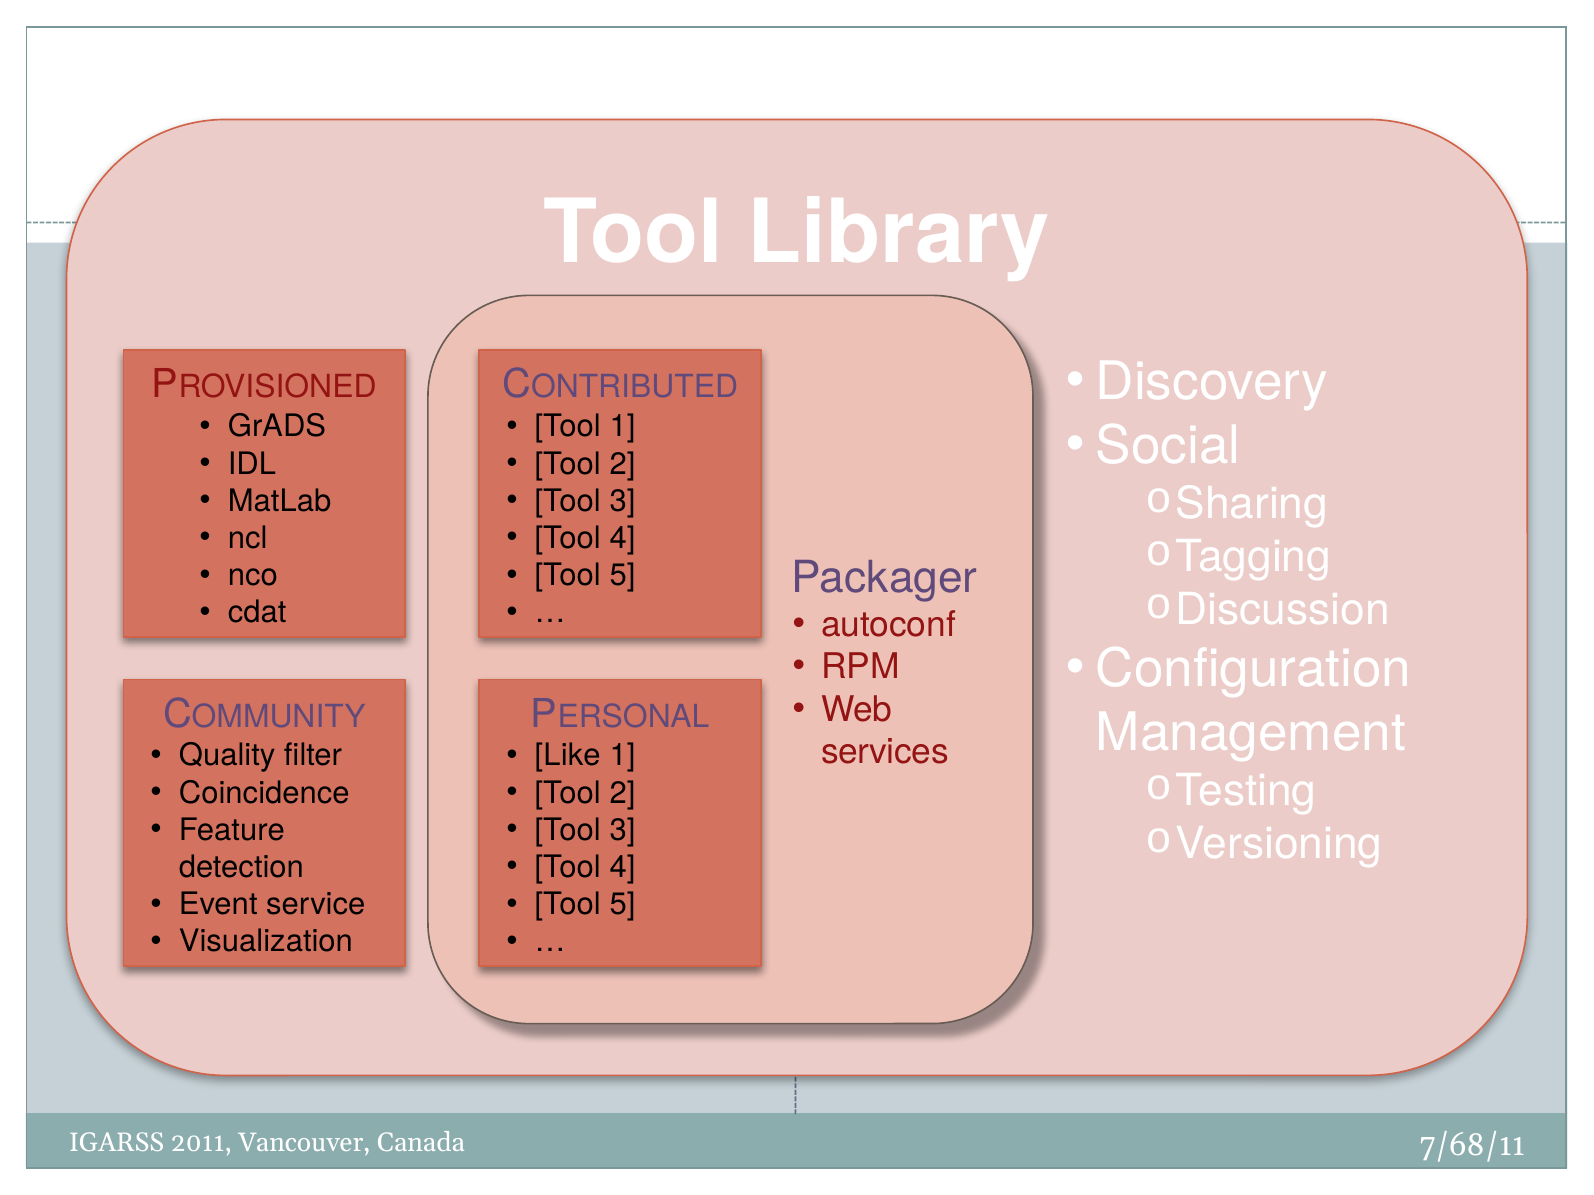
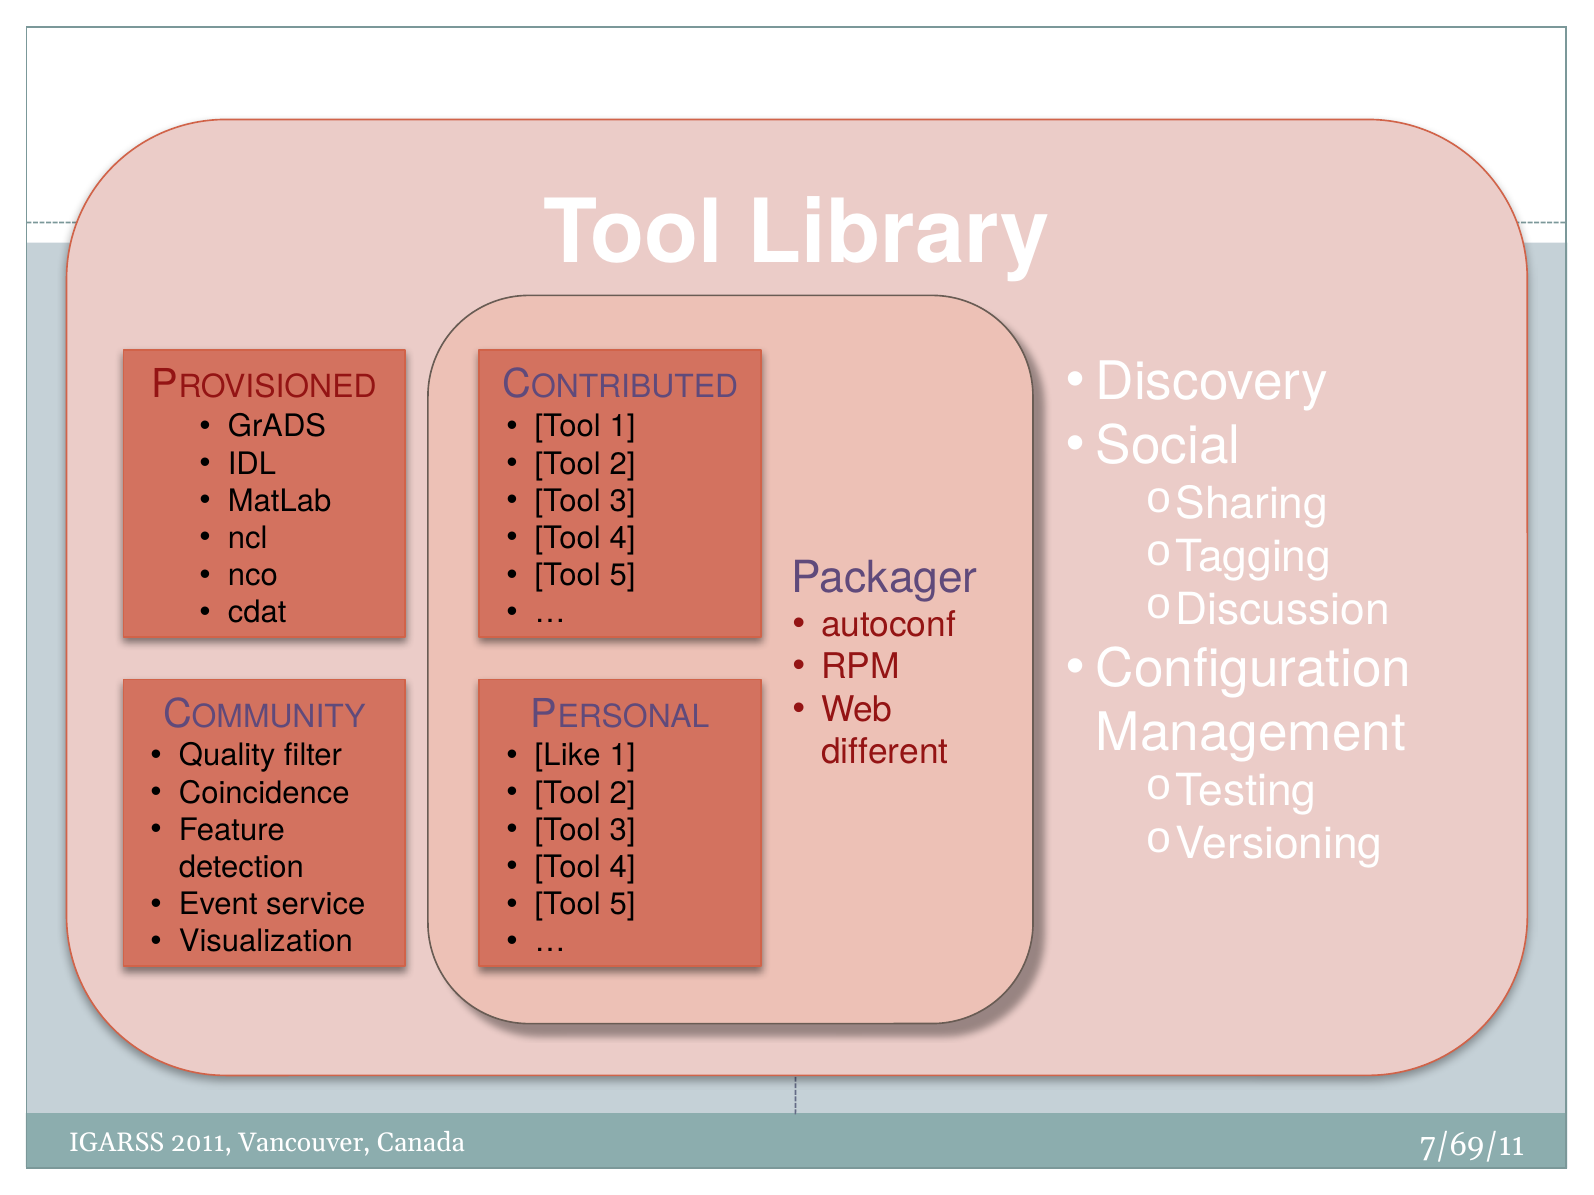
services: services -> different (885, 752)
7/68/11: 7/68/11 -> 7/69/11 (1472, 1146)
